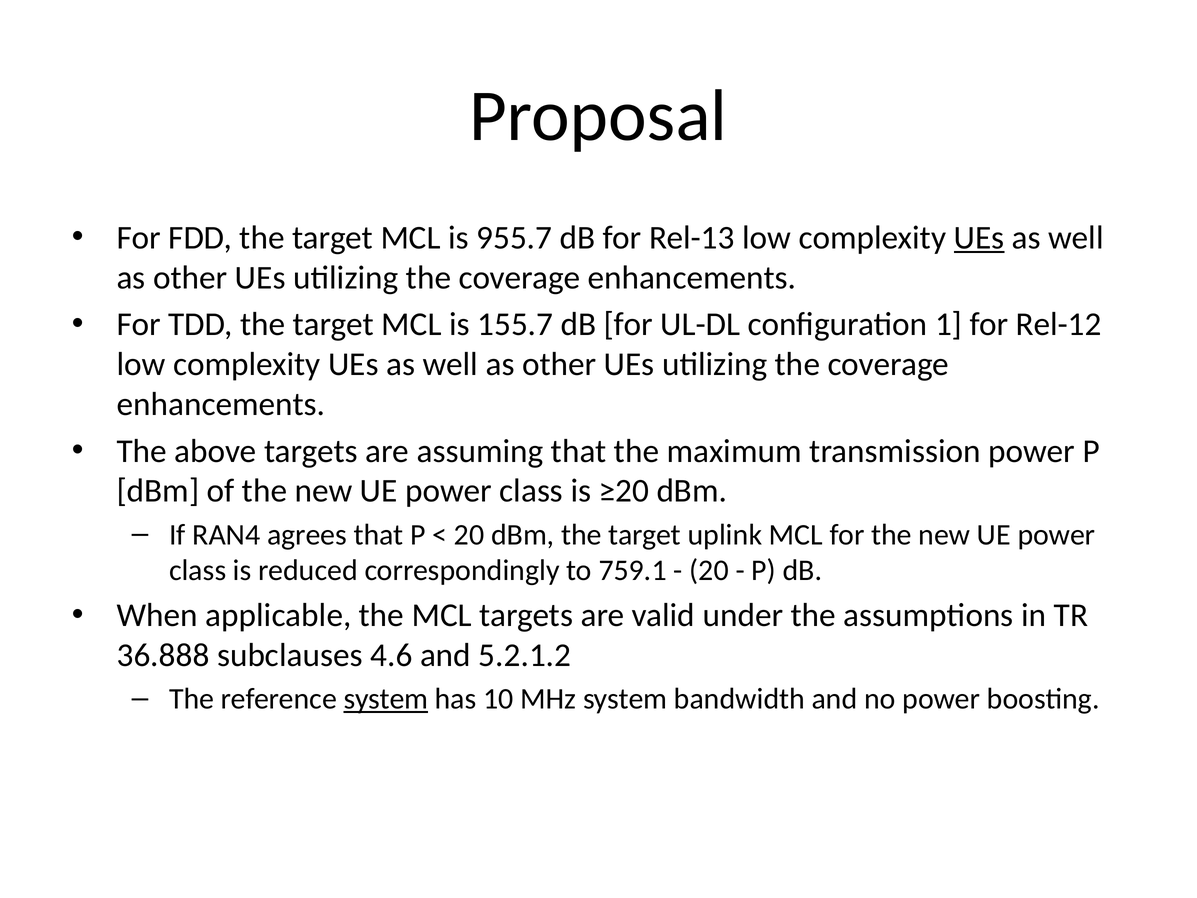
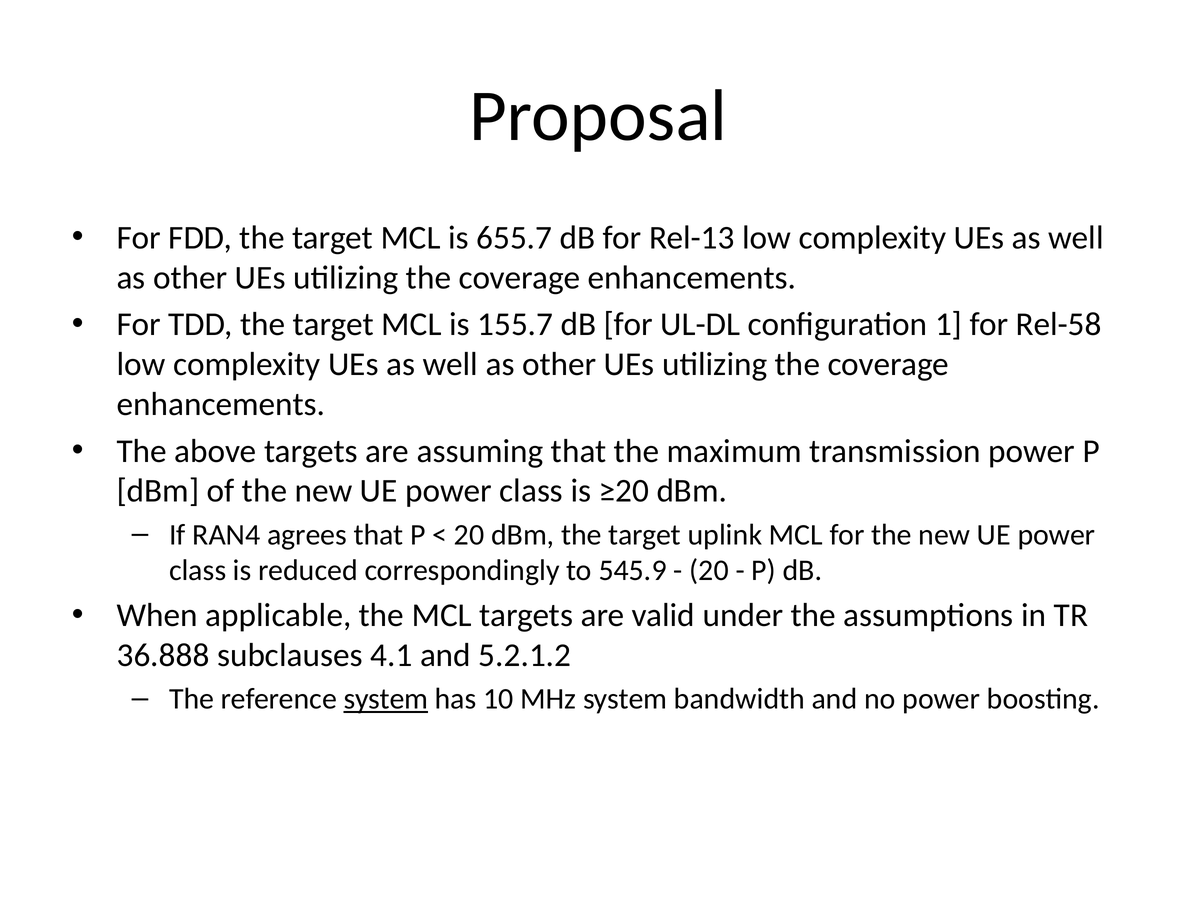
955.7: 955.7 -> 655.7 (514, 238)
UEs underline: present -> none (979, 238)
Rel-12: Rel-12 -> Rel-58 (1059, 324)
759.1: 759.1 -> 545.9 (633, 570)
4.6: 4.6 -> 4.1 (391, 655)
